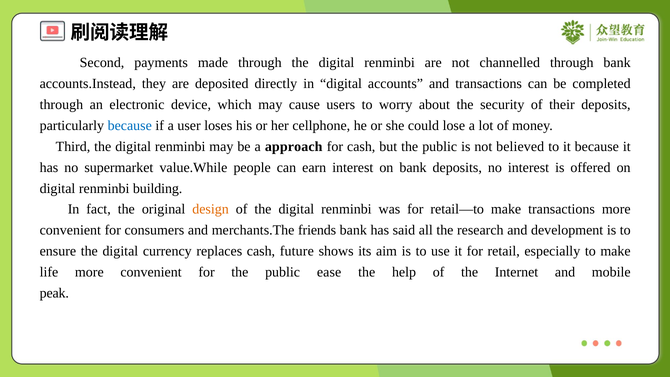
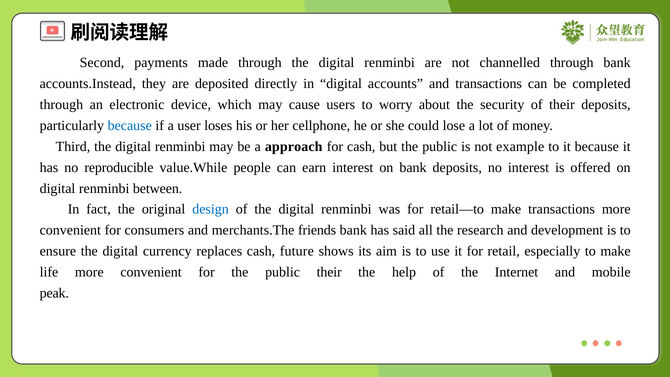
believed: believed -> example (520, 146)
supermarket: supermarket -> reproducible (119, 167)
building: building -> between (158, 188)
design colour: orange -> blue (211, 209)
public ease: ease -> their (329, 272)
